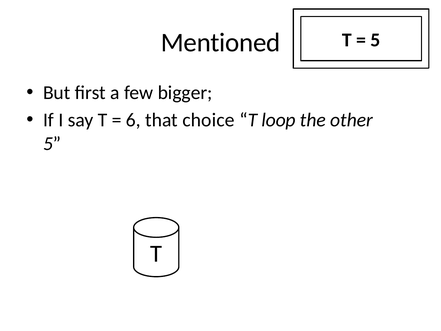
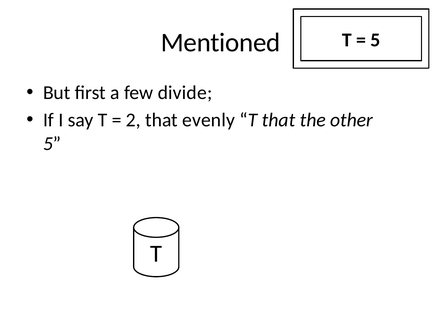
bigger: bigger -> divide (185, 93)
6: 6 -> 2 (133, 120)
choice: choice -> evenly (209, 120)
T loop: loop -> that (279, 120)
